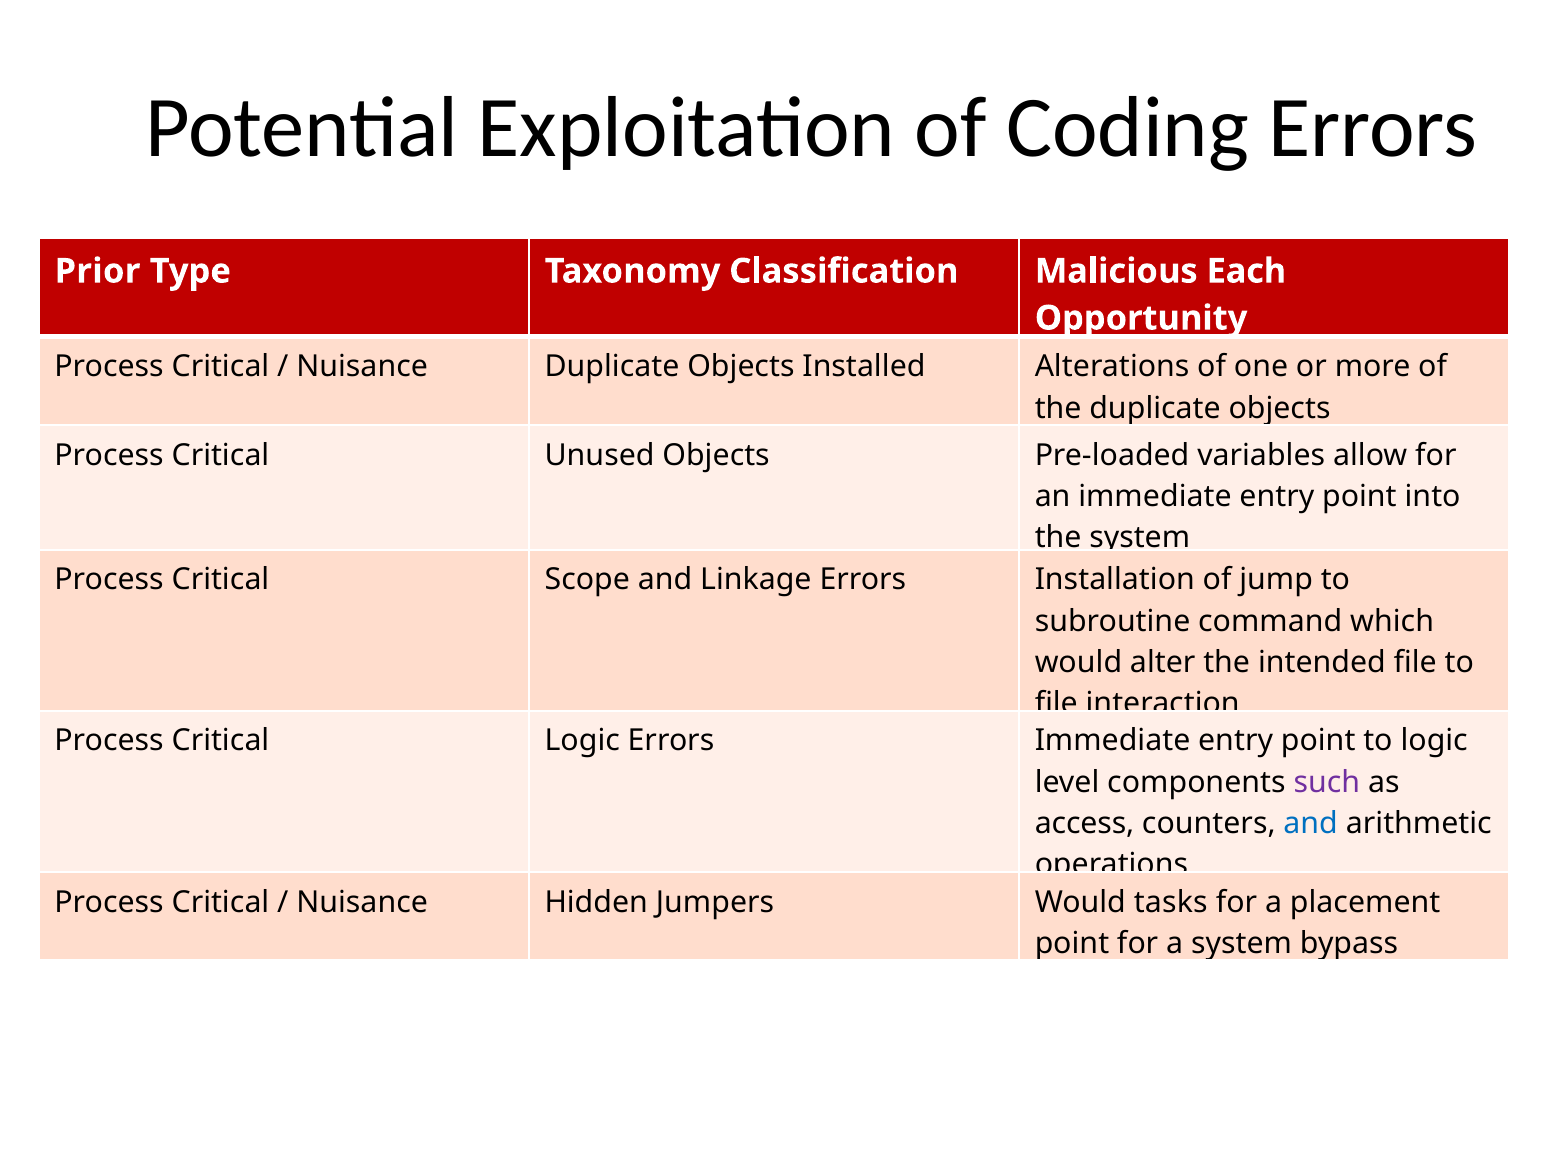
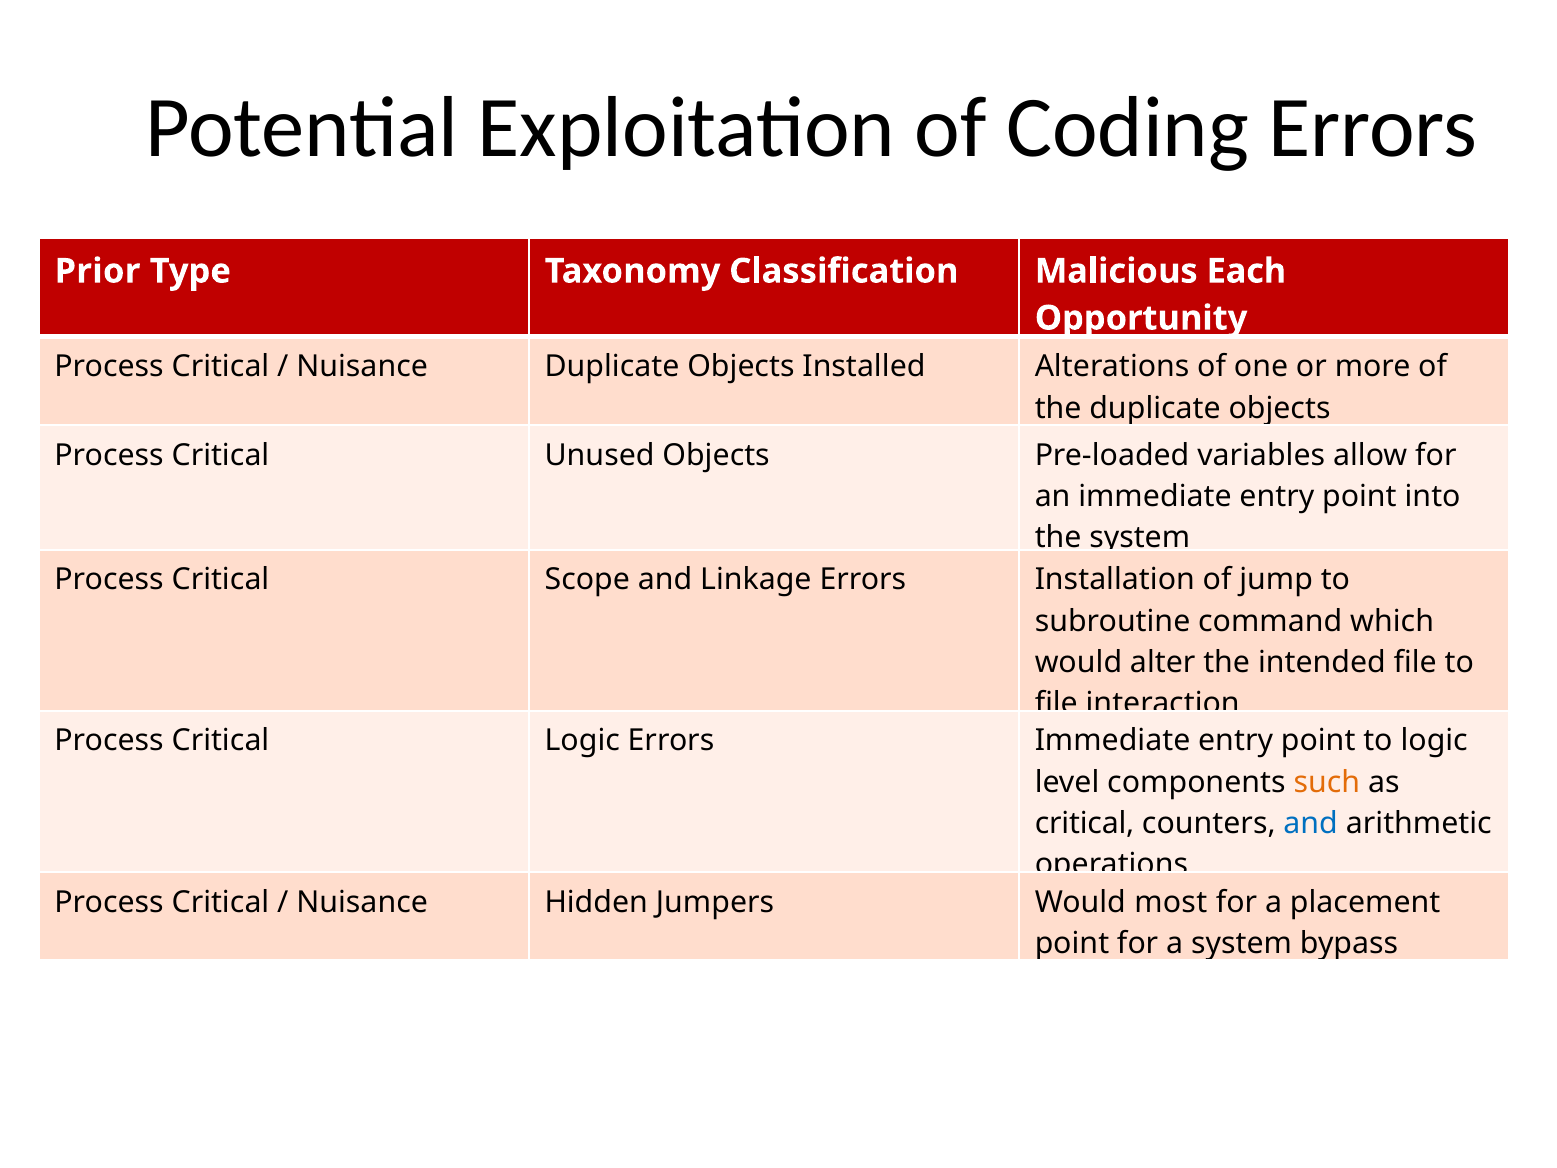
such colour: purple -> orange (1327, 782)
access: access -> critical (1085, 823)
tasks: tasks -> most (1171, 902)
